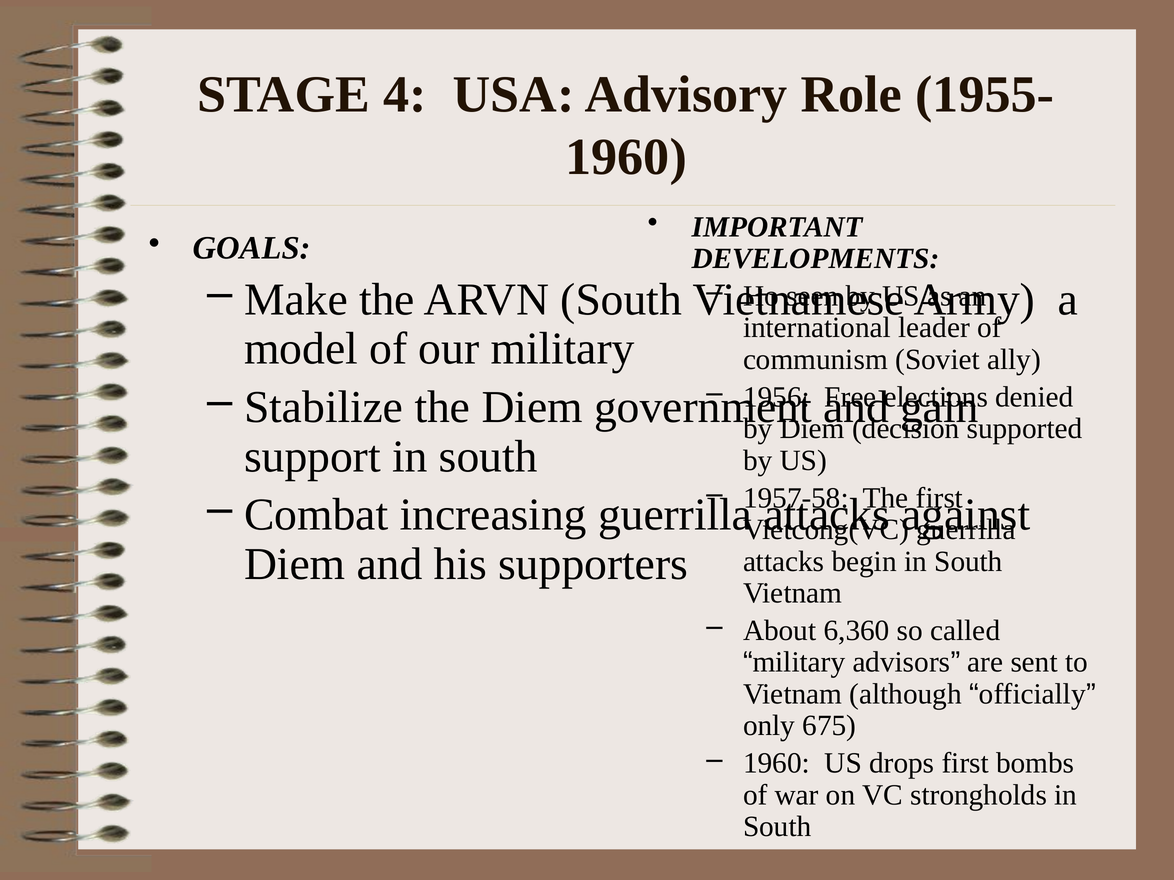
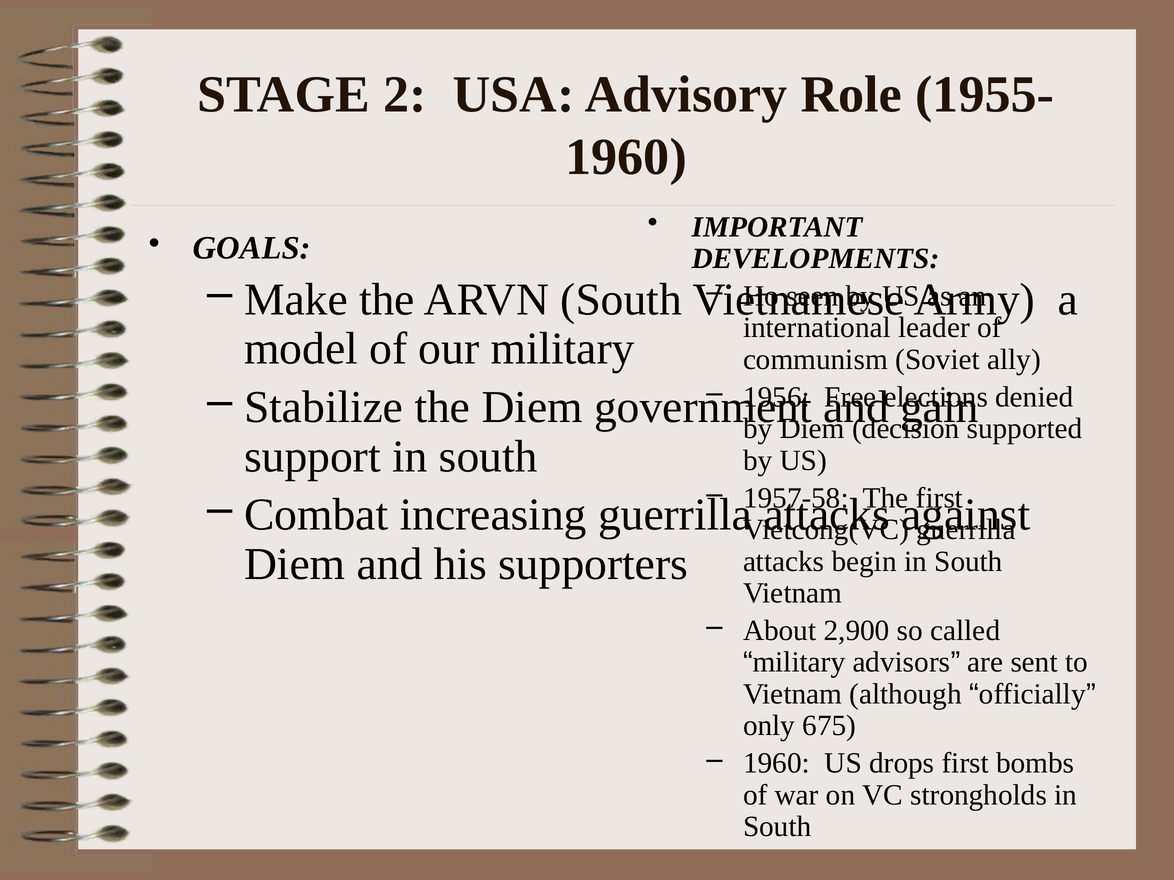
4: 4 -> 2 (405, 95)
6,360: 6,360 -> 2,900 (857, 631)
